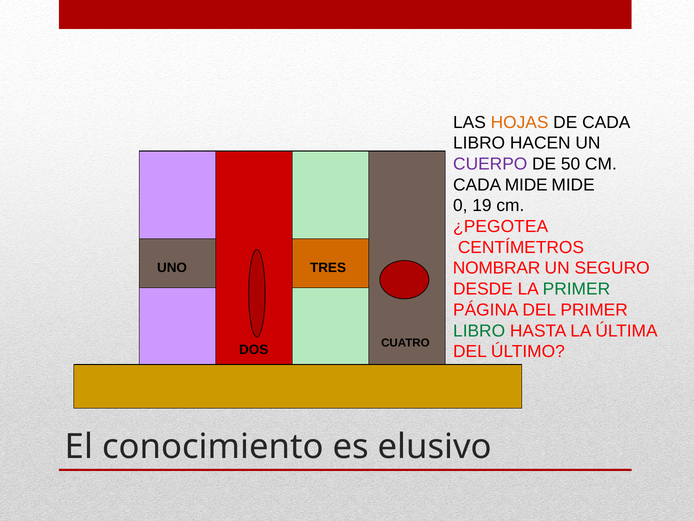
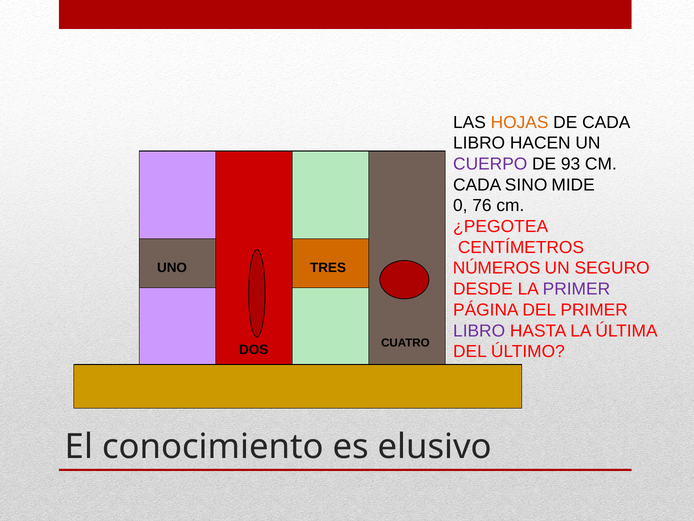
50: 50 -> 93 (571, 164)
CADA MIDE: MIDE -> SINO (526, 185)
19: 19 -> 76 (482, 206)
NOMBRAR: NOMBRAR -> NÚMEROS (497, 268)
PRIMER colour: green -> purple (576, 289)
LIBRO colour: green -> purple (479, 330)
